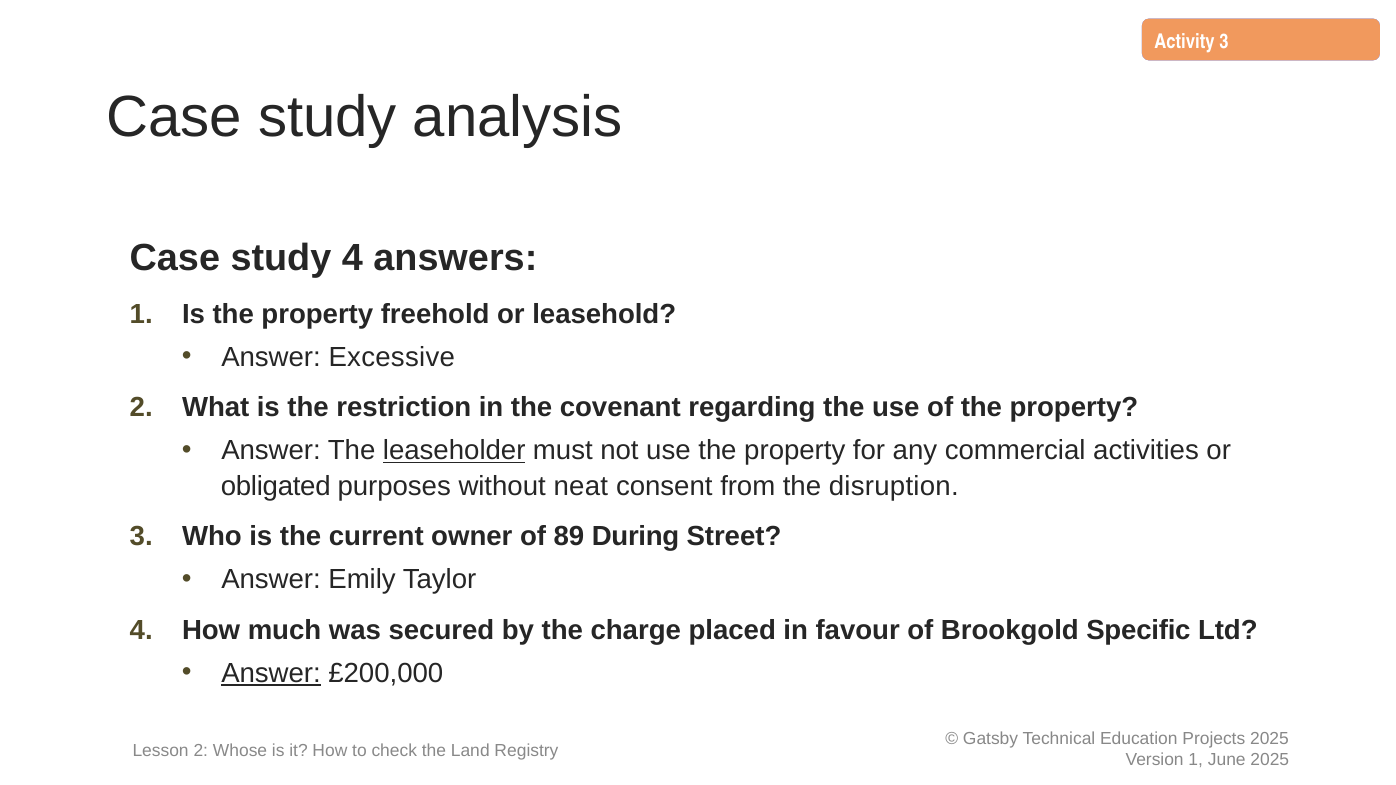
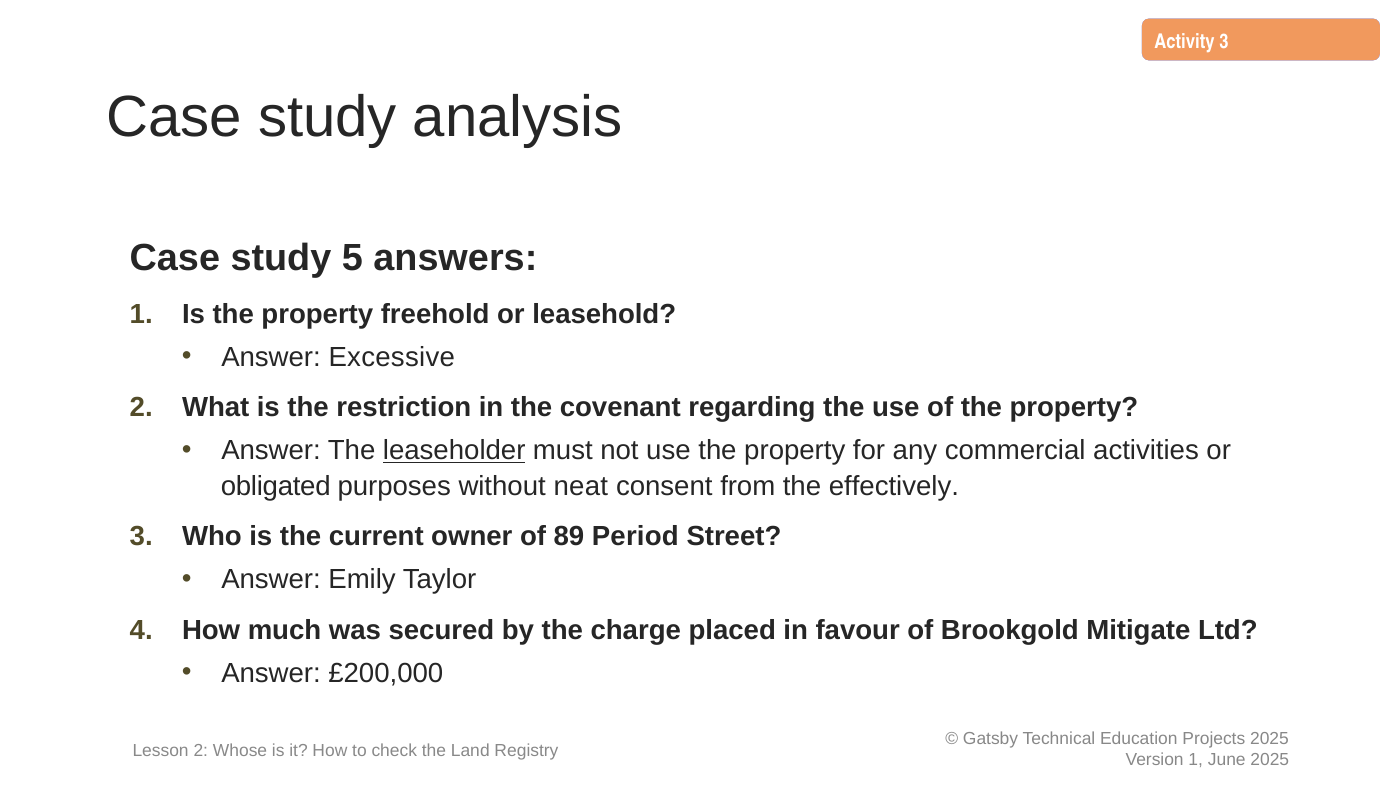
study 4: 4 -> 5 (352, 259)
disruption: disruption -> effectively (894, 486)
During: During -> Period (635, 537)
Specific: Specific -> Mitigate (1138, 630)
Answer underline: present -> none (271, 673)
